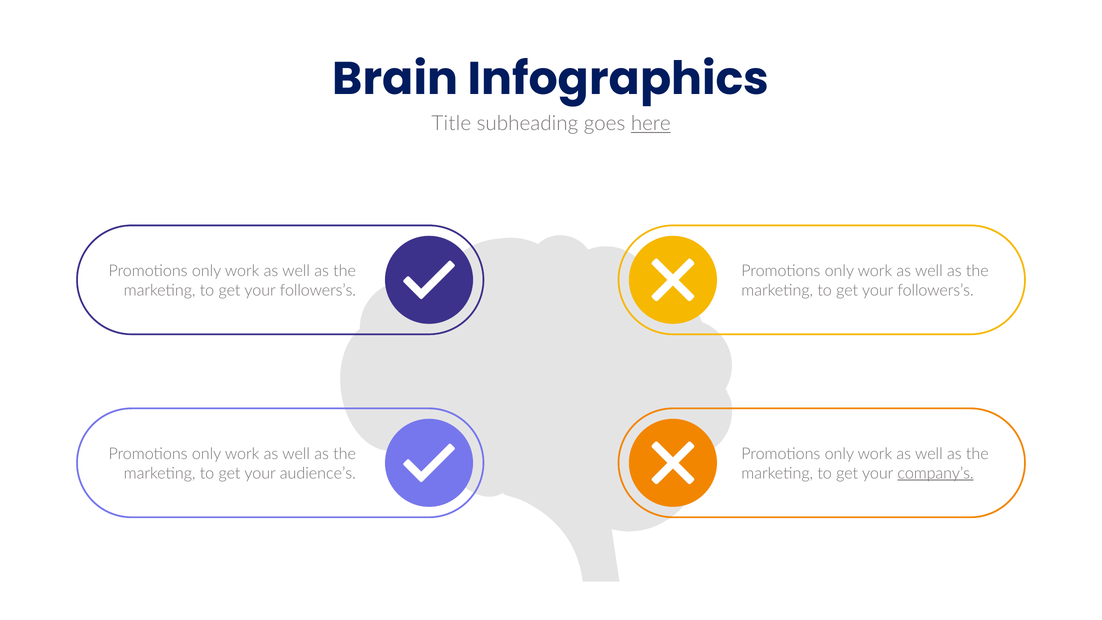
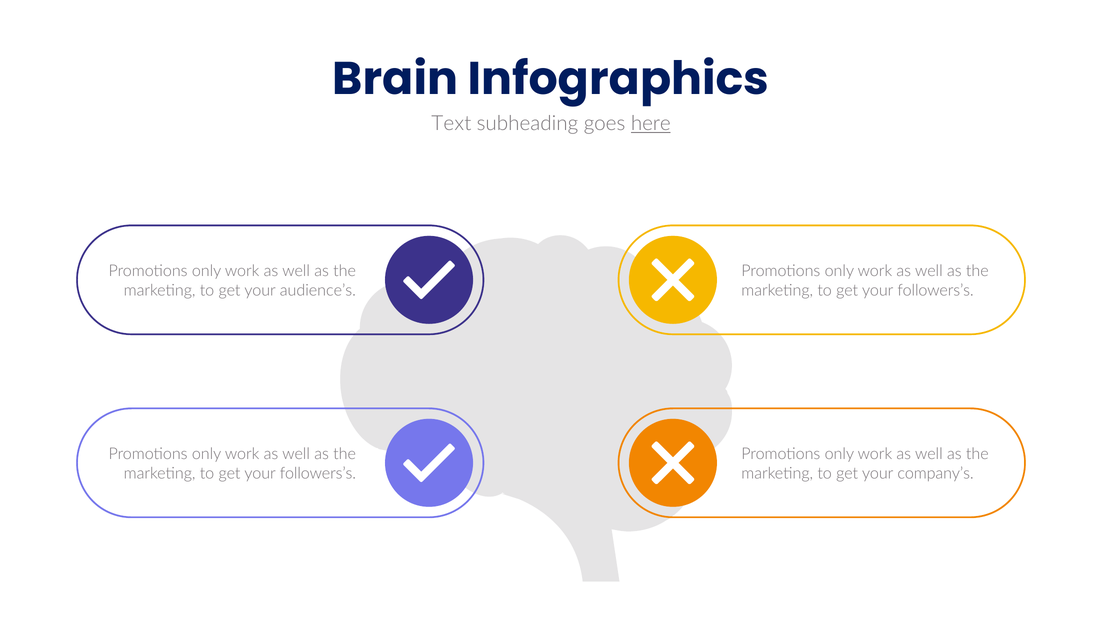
Title: Title -> Text (451, 124)
followers’s: followers’s -> audience’s (318, 290)
audience’s: audience’s -> followers’s (318, 473)
company’s underline: present -> none (936, 473)
